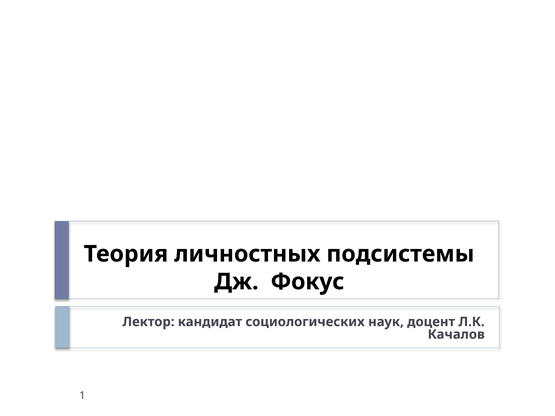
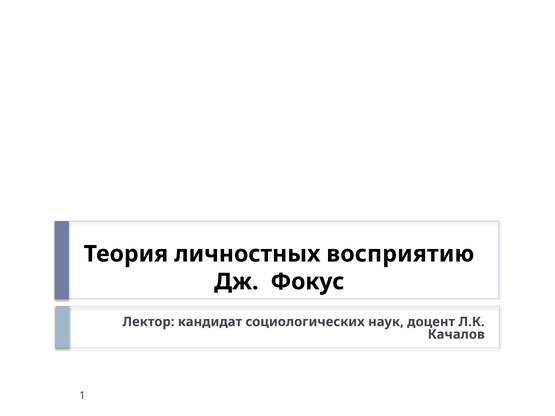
подсистемы: подсистемы -> восприятию (400, 254)
